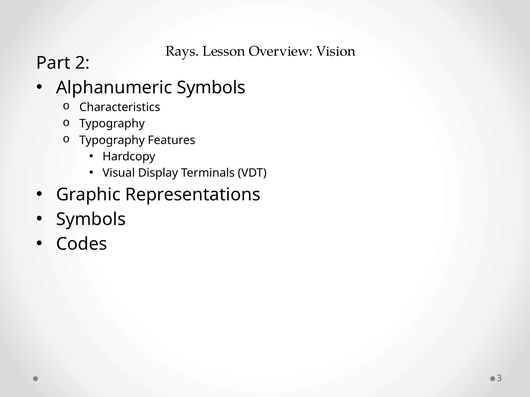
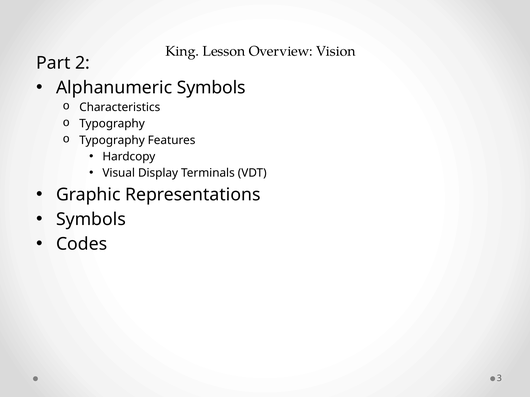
Rays: Rays -> King (182, 51)
